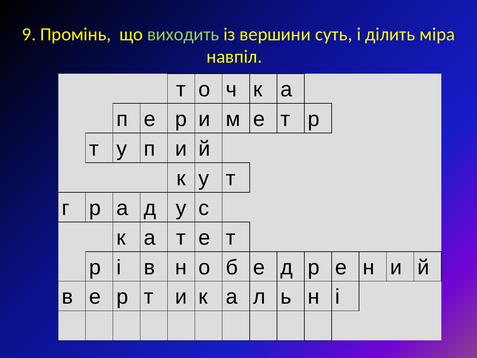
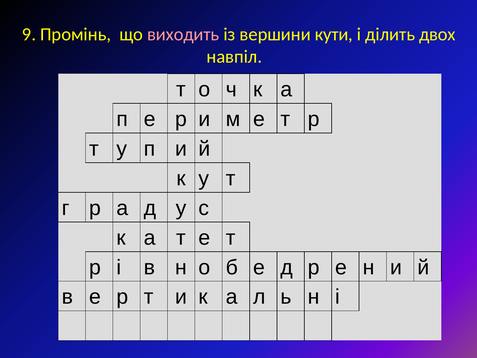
виходить colour: light green -> pink (183, 34)
суть: суть -> кути (334, 34)
міра: міра -> двох (437, 34)
